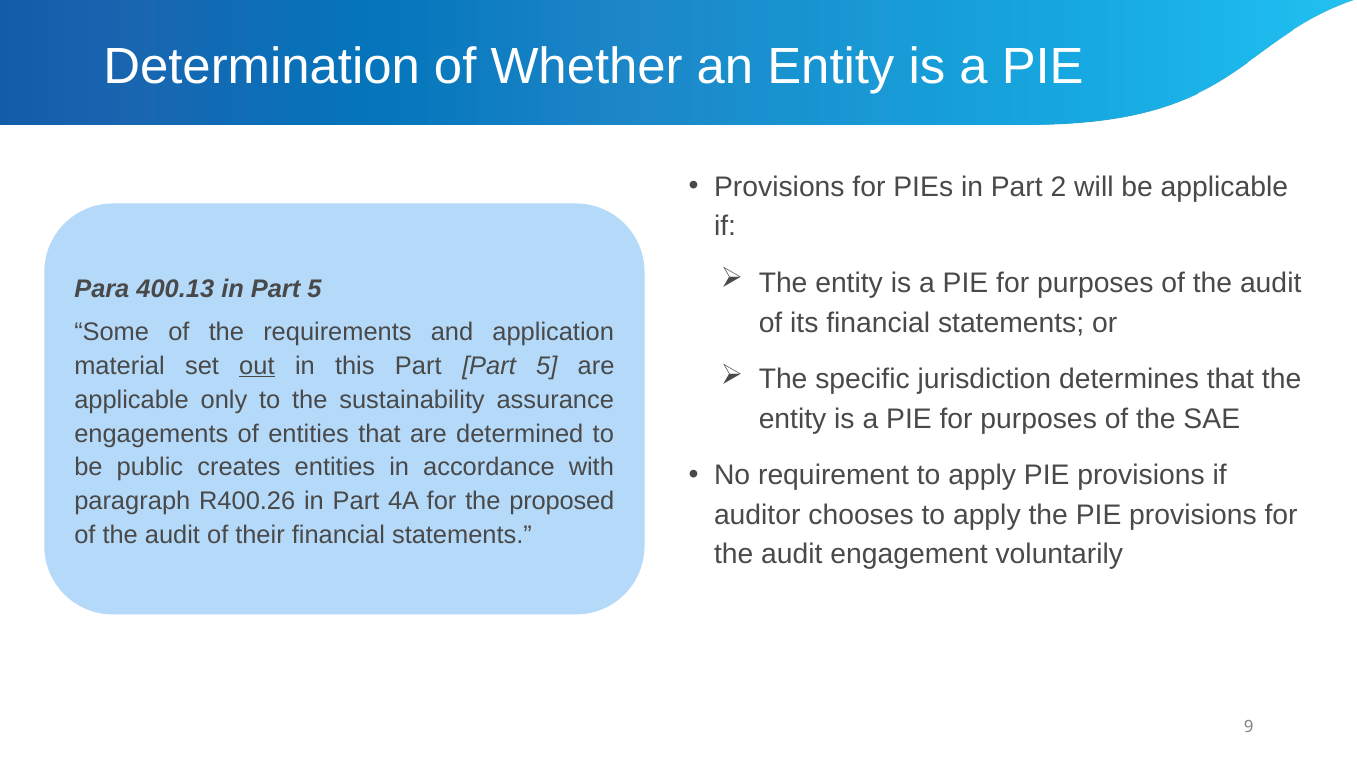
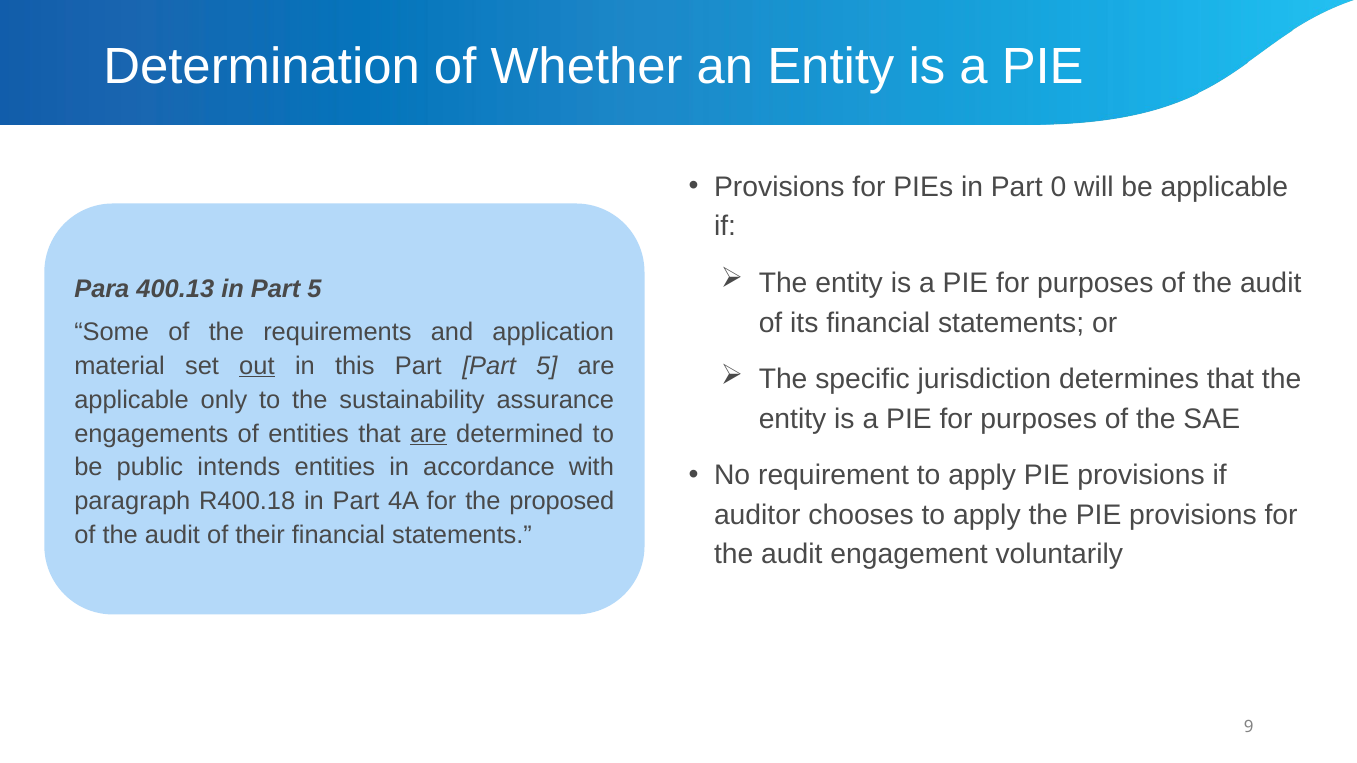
2: 2 -> 0 (1059, 187)
are underline: none -> present (428, 434)
creates: creates -> intends (239, 468)
R400.26: R400.26 -> R400.18 (247, 502)
